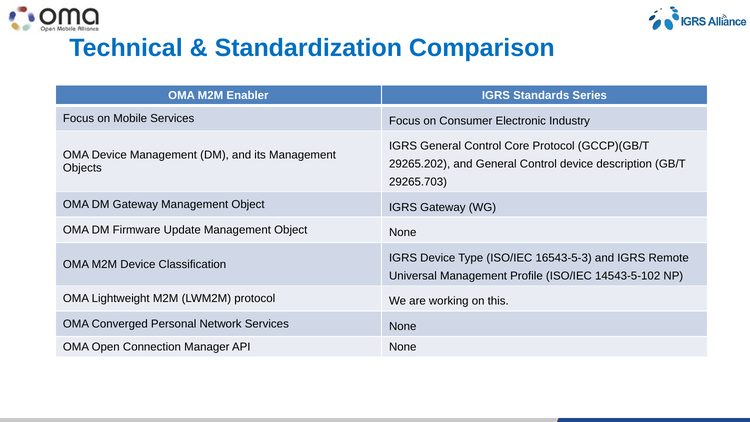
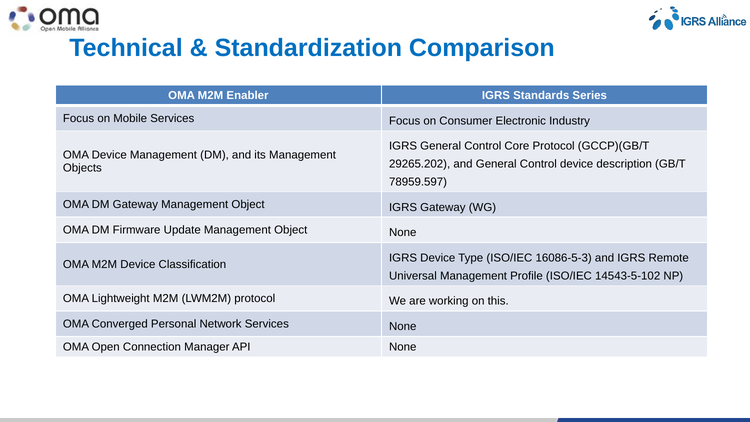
29265.703: 29265.703 -> 78959.597 (418, 182)
16543-5-3: 16543-5-3 -> 16086-5-3 (564, 258)
